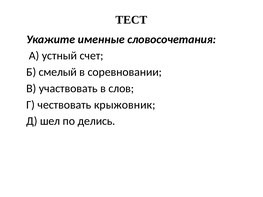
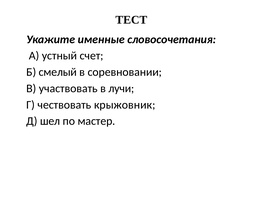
слов: слов -> лучи (121, 89)
делись: делись -> мастер (96, 121)
